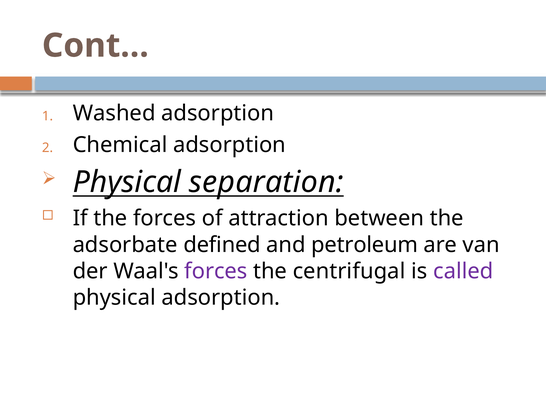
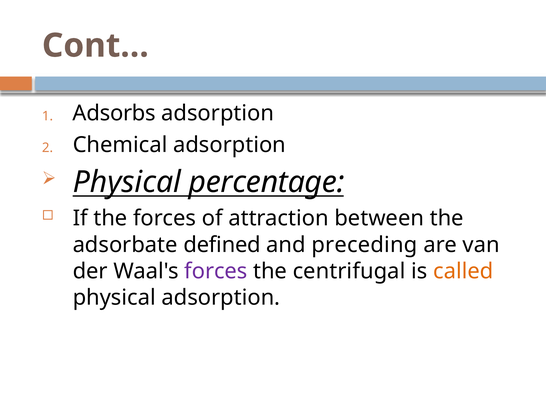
Washed: Washed -> Adsorbs (114, 113)
separation: separation -> percentage (267, 182)
petroleum: petroleum -> preceding (364, 244)
called colour: purple -> orange (463, 271)
